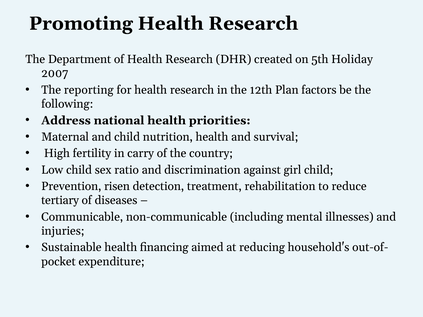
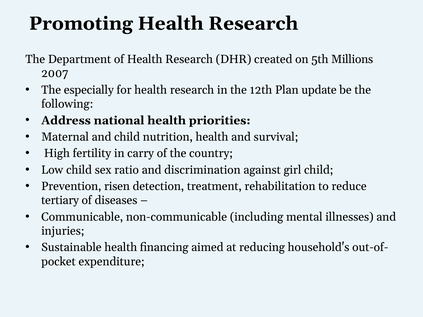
Holiday: Holiday -> Millions (352, 59)
reporting: reporting -> especially (89, 90)
factors: factors -> update (319, 90)
